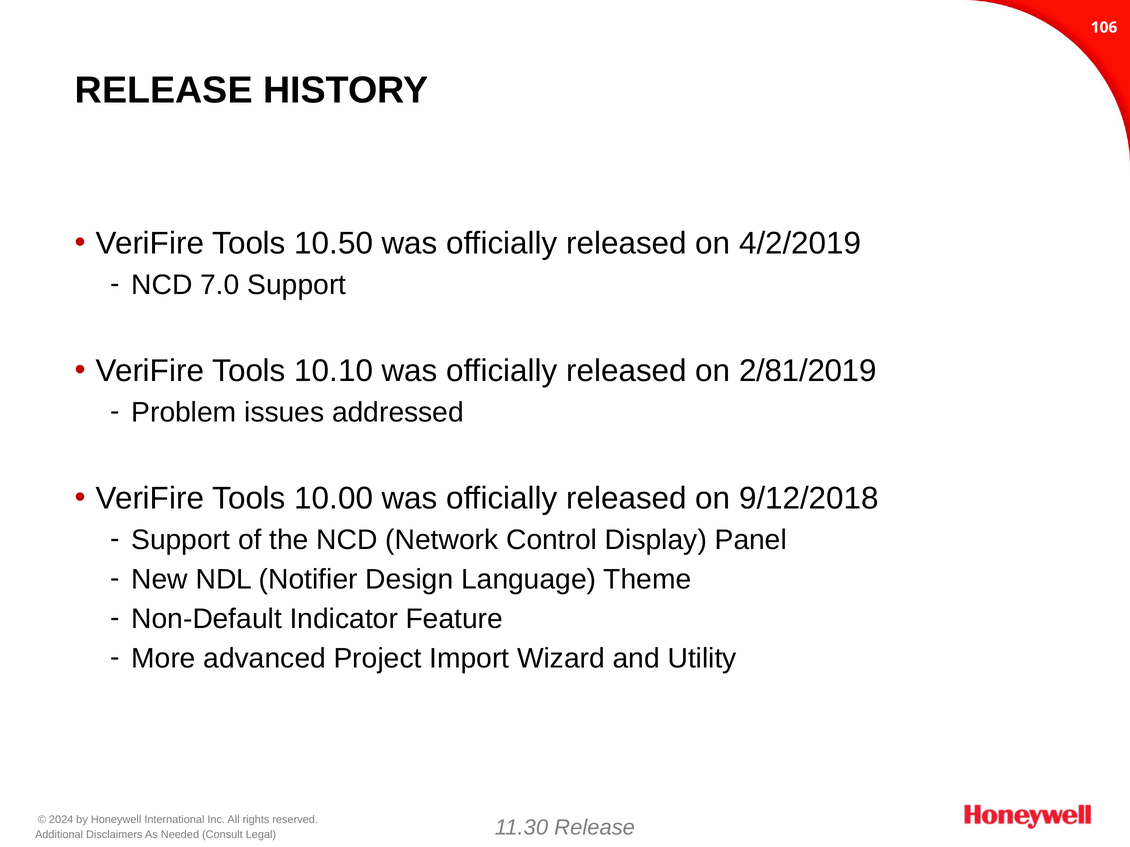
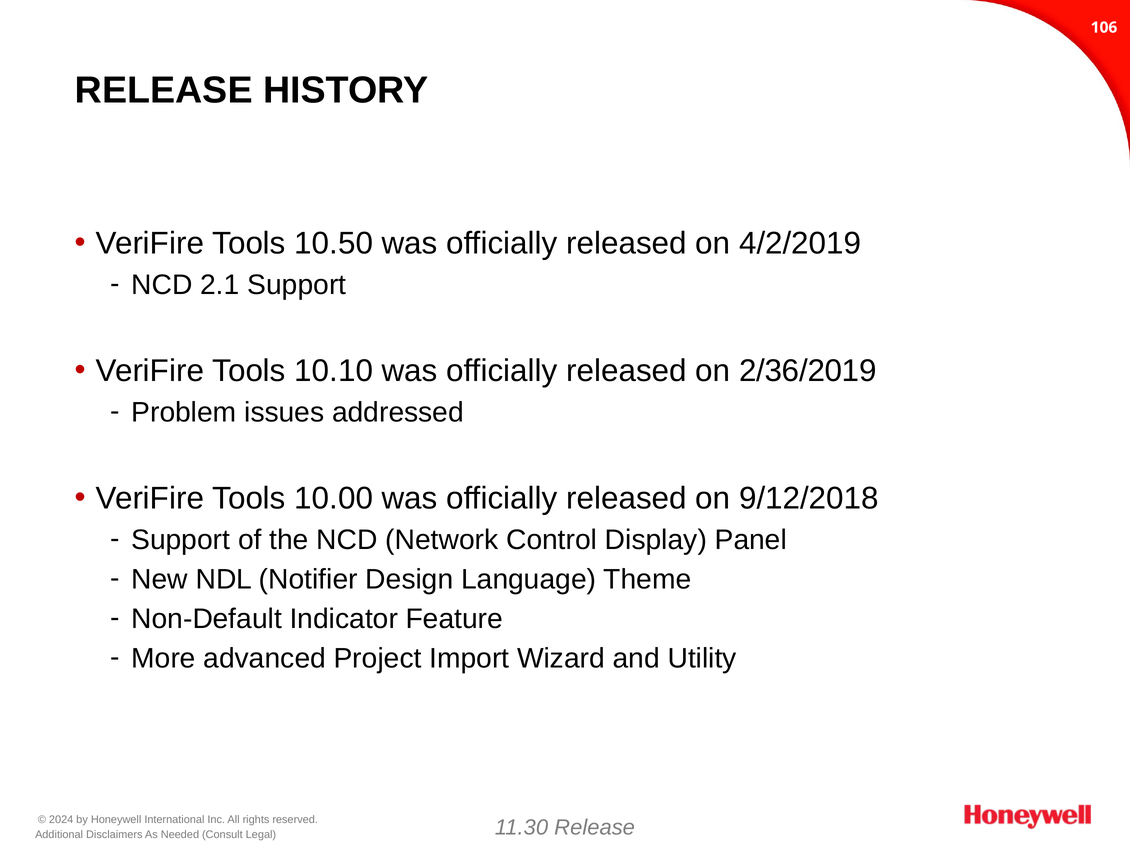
7.0: 7.0 -> 2.1 (220, 285)
2/81/2019: 2/81/2019 -> 2/36/2019 (808, 371)
